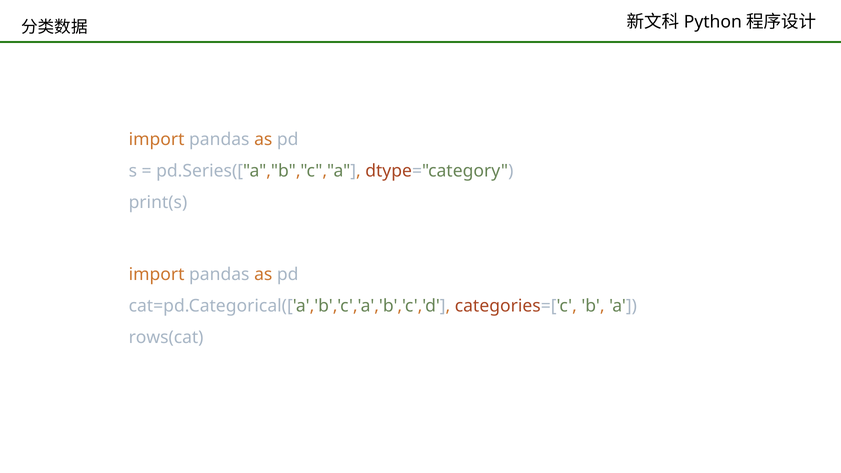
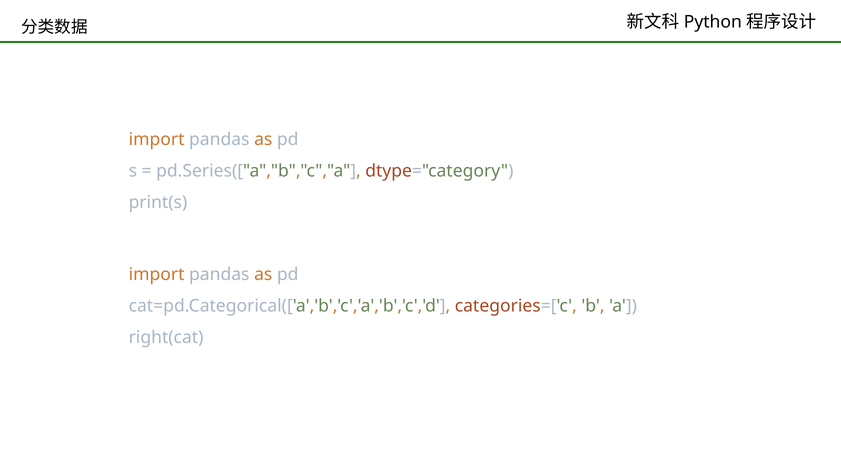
rows(cat: rows(cat -> right(cat (166, 338)
